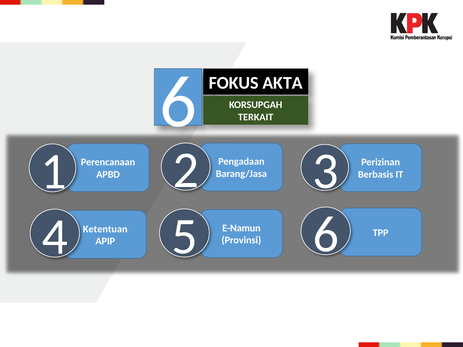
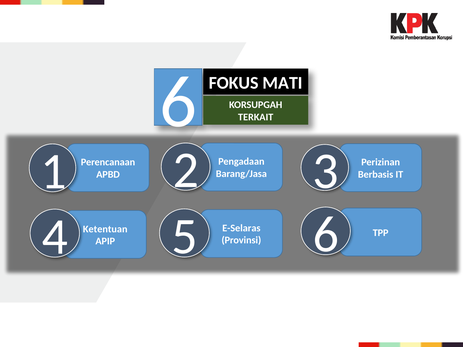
AKTA: AKTA -> MATI (283, 83)
E-Namun: E-Namun -> E-Selaras (241, 228)
